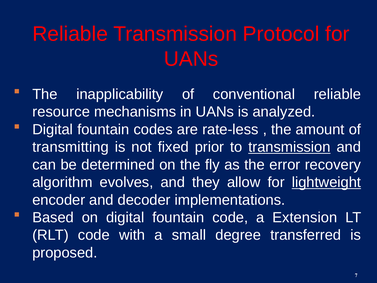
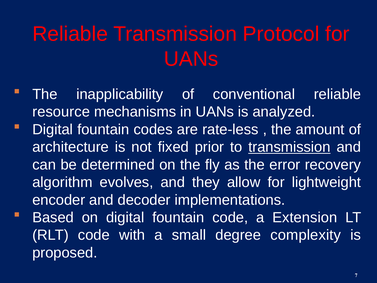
transmitting: transmitting -> architecture (71, 147)
lightweight underline: present -> none (326, 182)
transferred: transferred -> complexity (306, 235)
